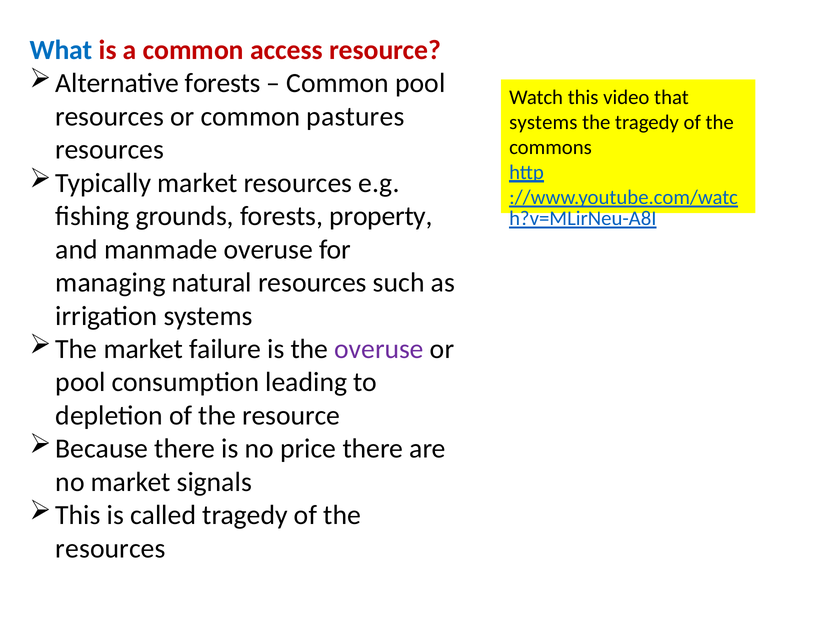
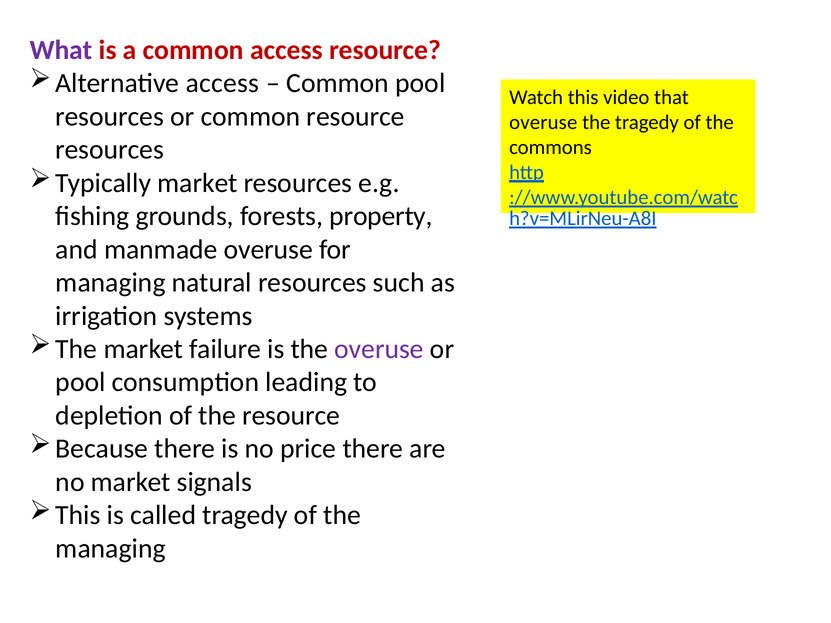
What colour: blue -> purple (61, 50)
Alternative forests: forests -> access (223, 83)
common pastures: pastures -> resource (356, 117)
systems: systems -> overuse (543, 122)
resources: resources -> managing (111, 549)
